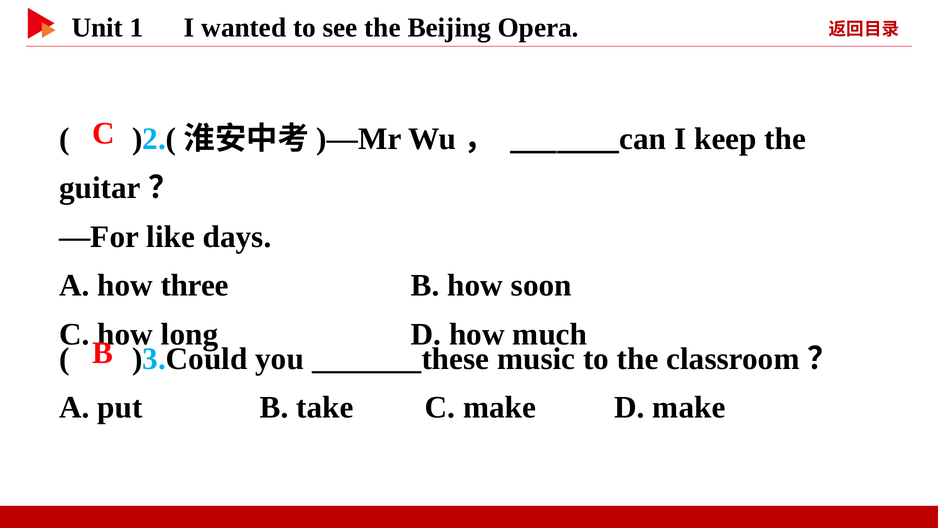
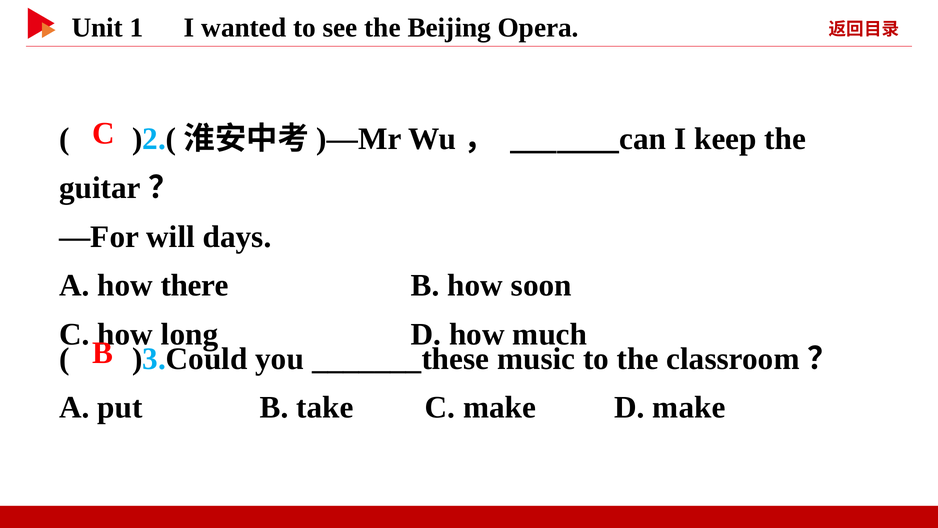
like: like -> will (171, 237)
three: three -> there (195, 285)
